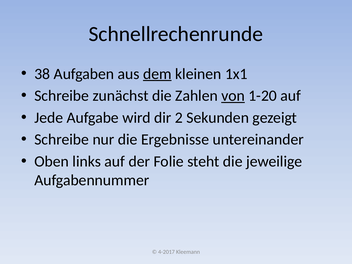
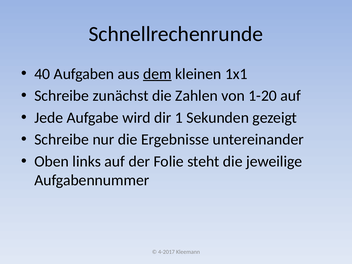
38: 38 -> 40 (42, 74)
von underline: present -> none (233, 96)
2: 2 -> 1 (179, 118)
